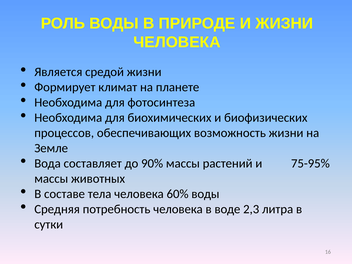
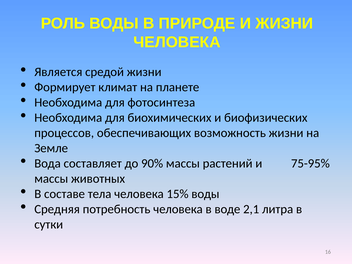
60%: 60% -> 15% (178, 194)
2,3: 2,3 -> 2,1 (251, 209)
